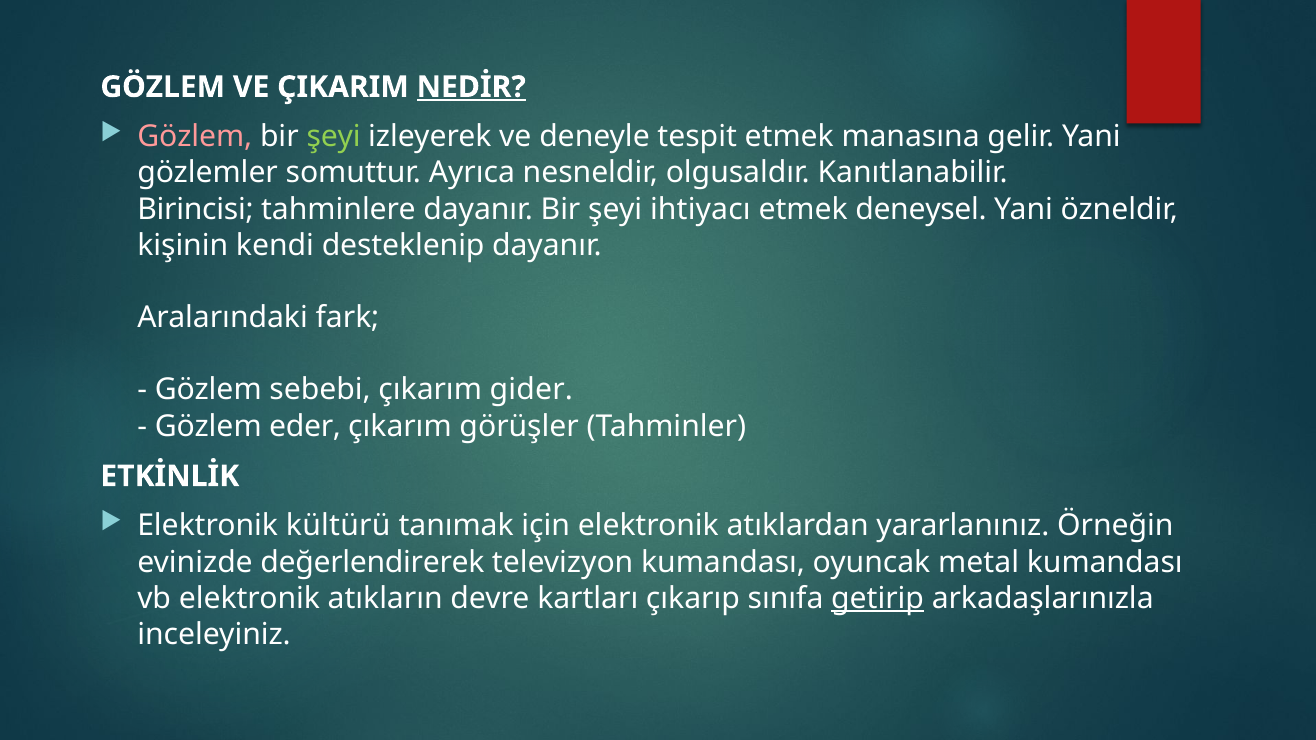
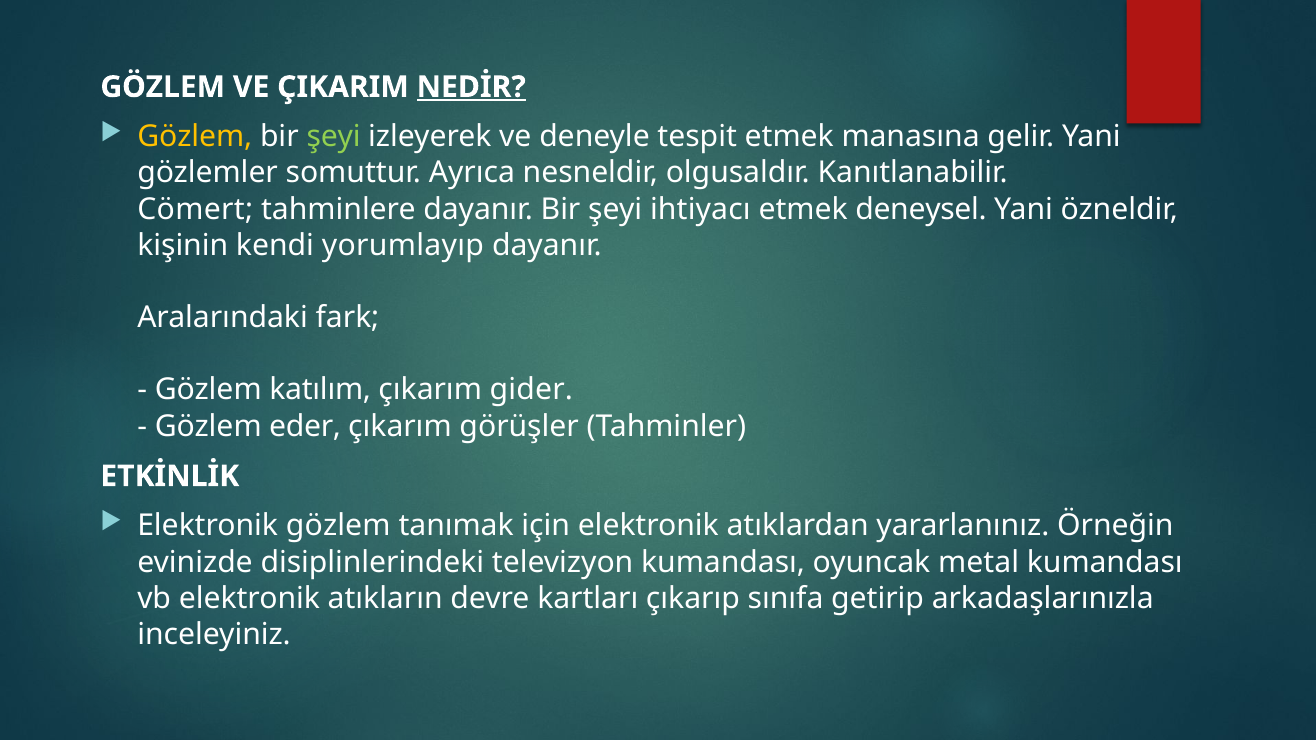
Gözlem colour: pink -> yellow (195, 137)
Birincisi: Birincisi -> Cömert (195, 209)
desteklenip: desteklenip -> yorumlayıp (403, 245)
sebebi: sebebi -> katılım (320, 390)
Elektronik kültürü: kültürü -> gözlem (338, 526)
değerlendirerek: değerlendirerek -> disiplinlerindeki (372, 562)
getirip underline: present -> none (878, 598)
